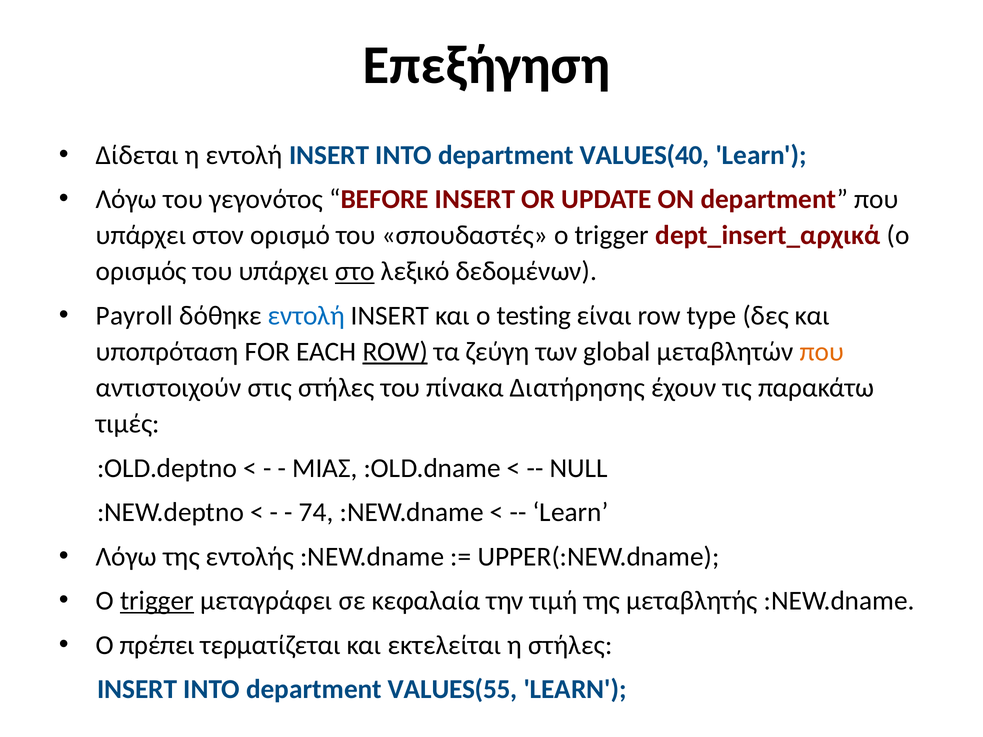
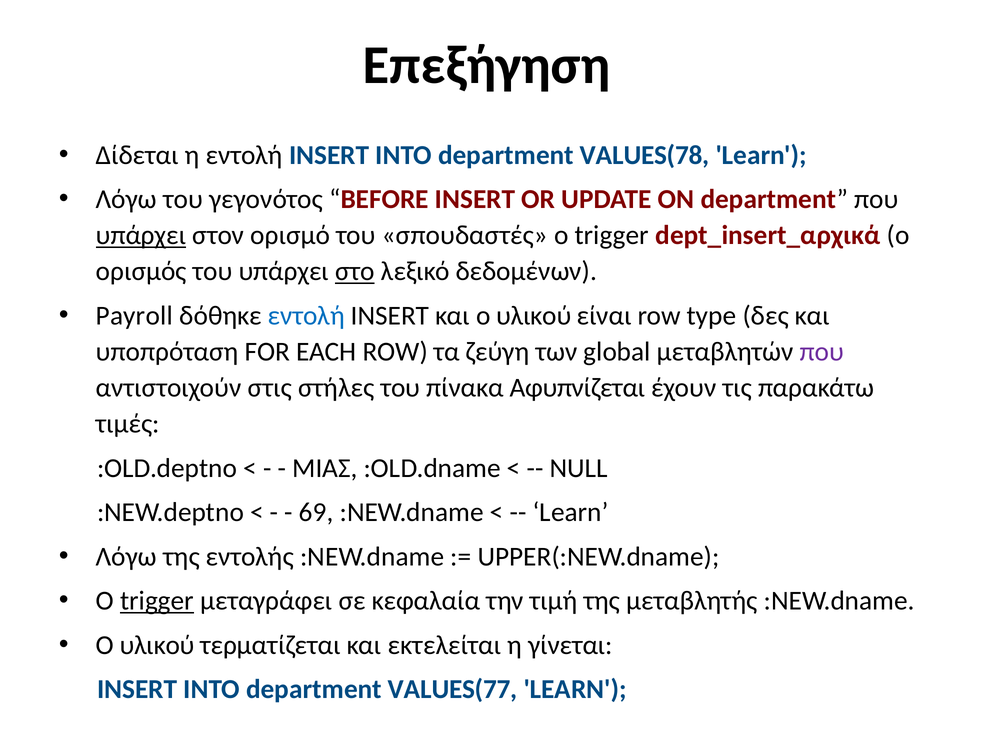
VALUES(40: VALUES(40 -> VALUES(78 (645, 155)
υπάρχει underline: none -> present (141, 235)
και ο testing: testing -> υλικού (534, 316)
ROW underline: present -> none (395, 352)
που colour: orange -> purple (822, 352)
Διατήρησης: Διατήρησης -> Αφυπνίζεται (577, 388)
74: 74 -> 69 (316, 513)
πρέπει: πρέπει -> υλικού (157, 645)
η στήλες: στήλες -> γίνεται (570, 645)
VALUES(55: VALUES(55 -> VALUES(77 (453, 690)
